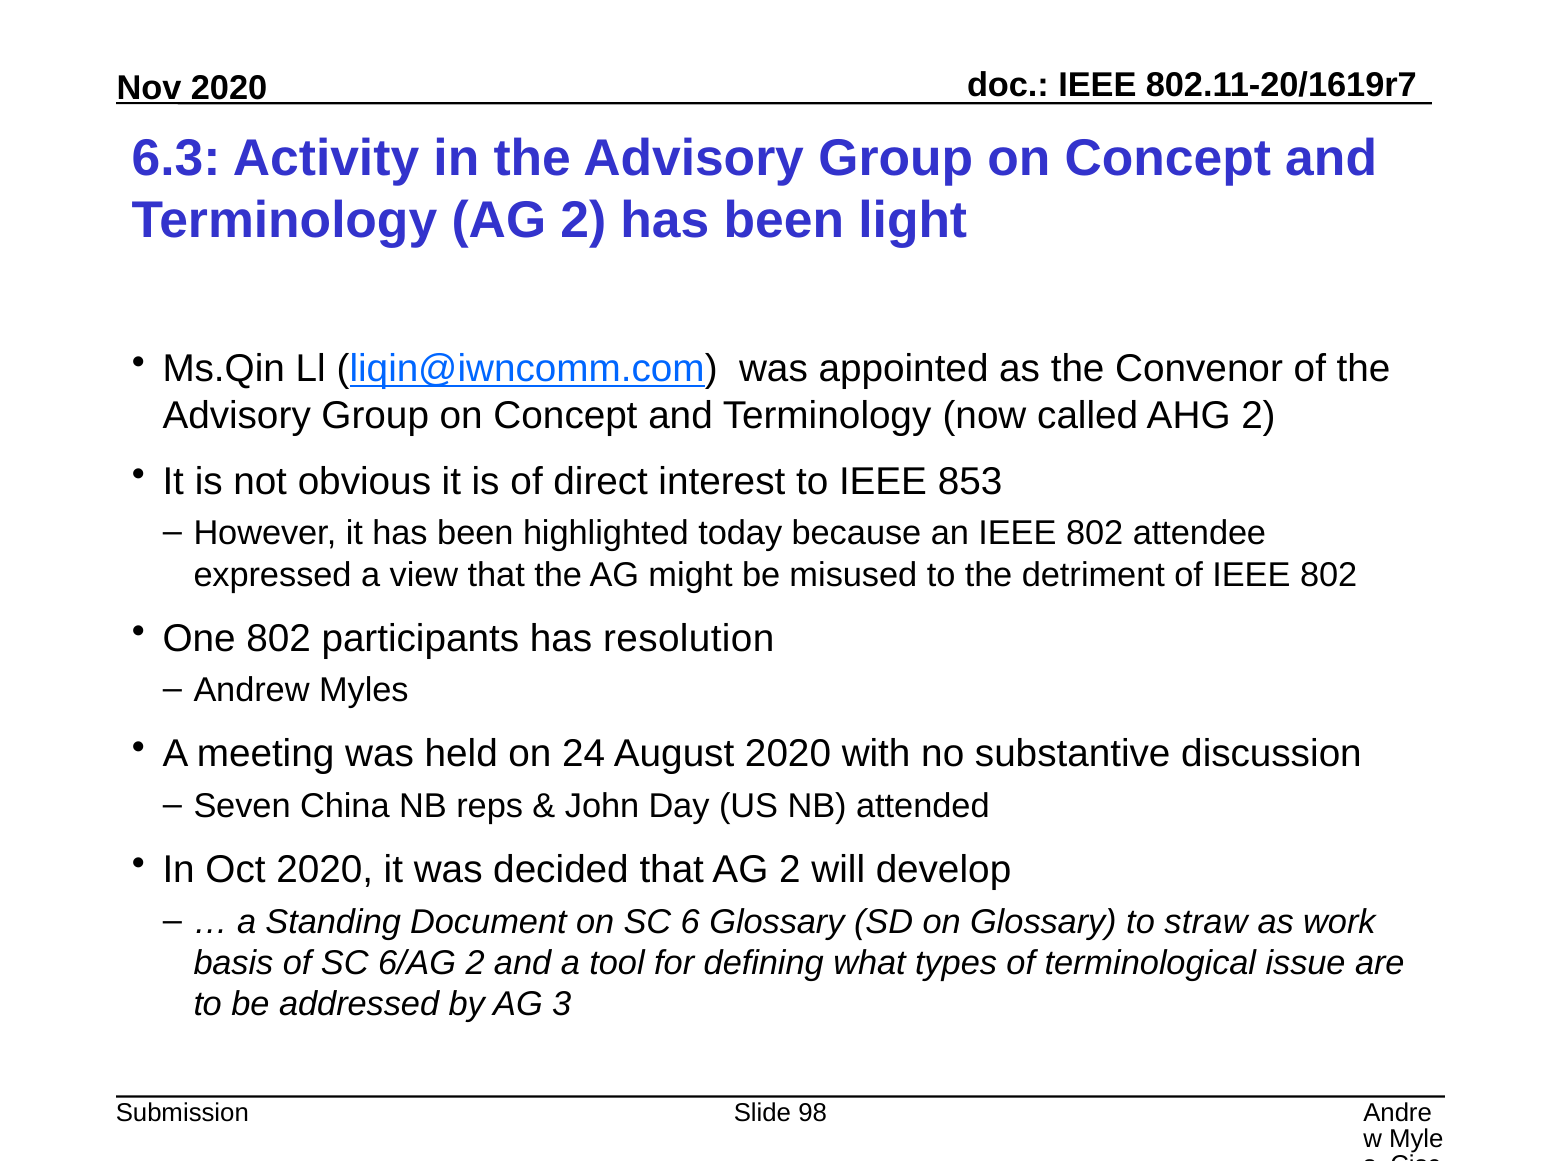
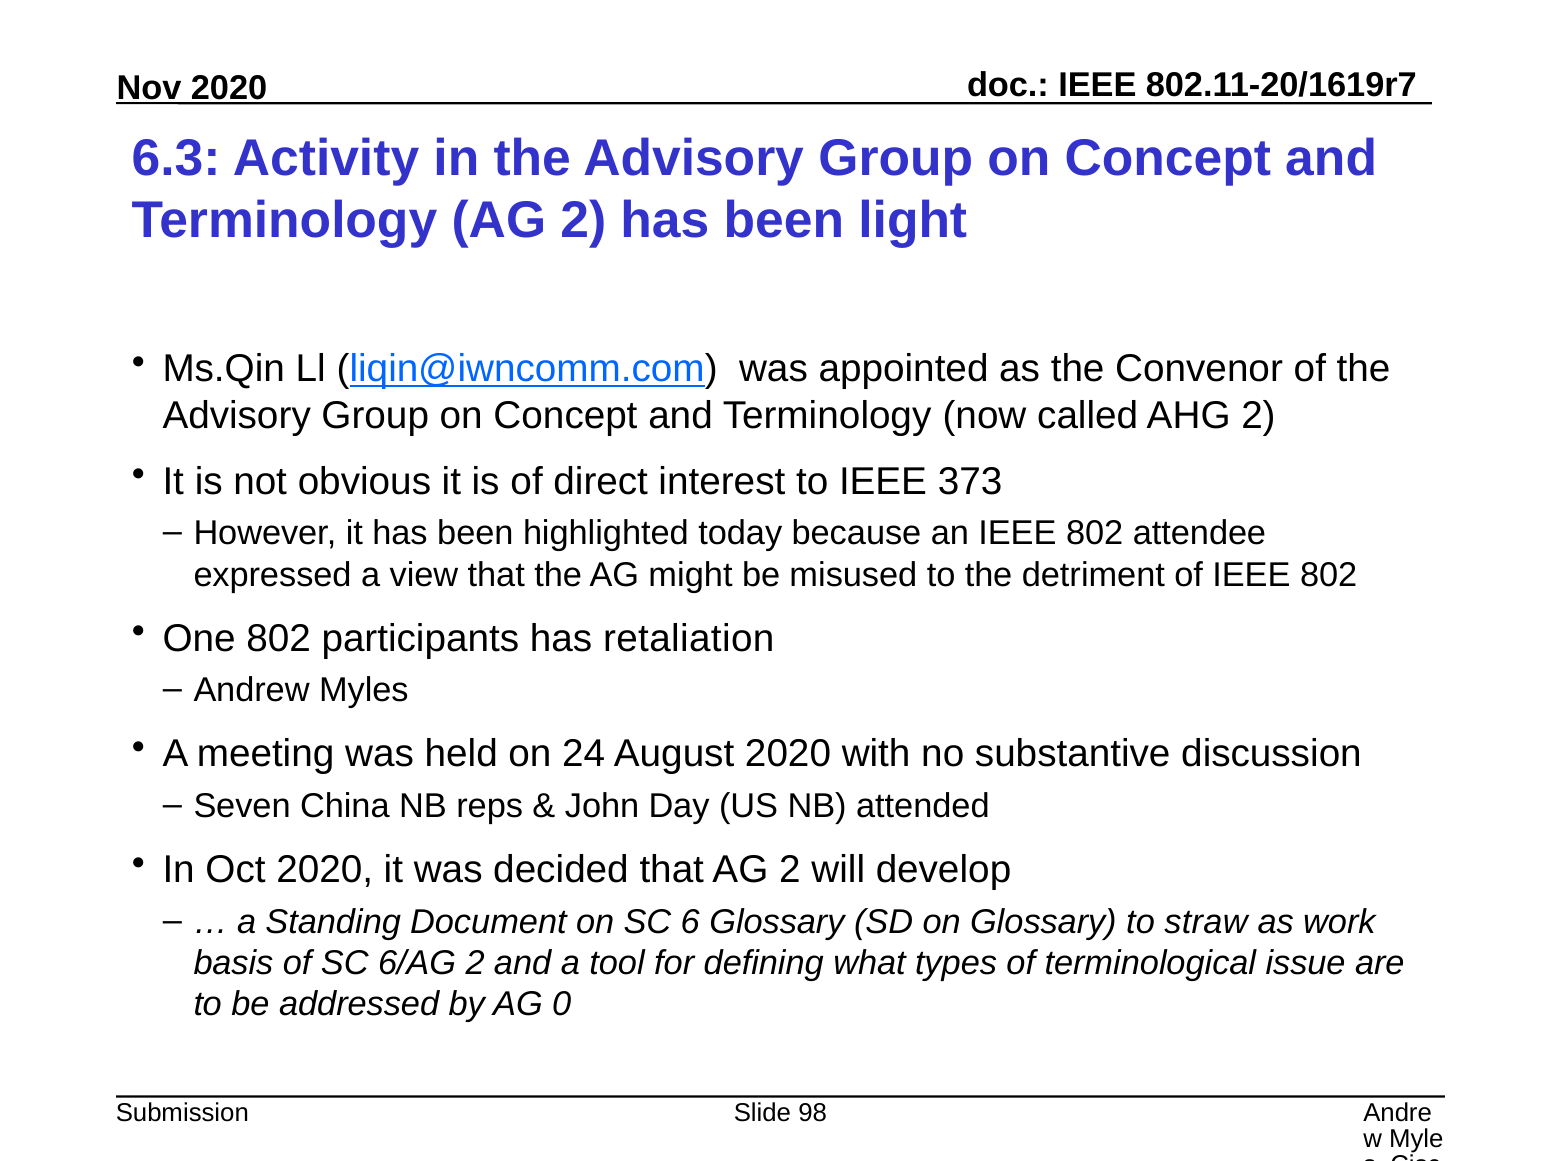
853: 853 -> 373 (970, 481)
resolution: resolution -> retaliation (689, 638)
3: 3 -> 0 (562, 1004)
